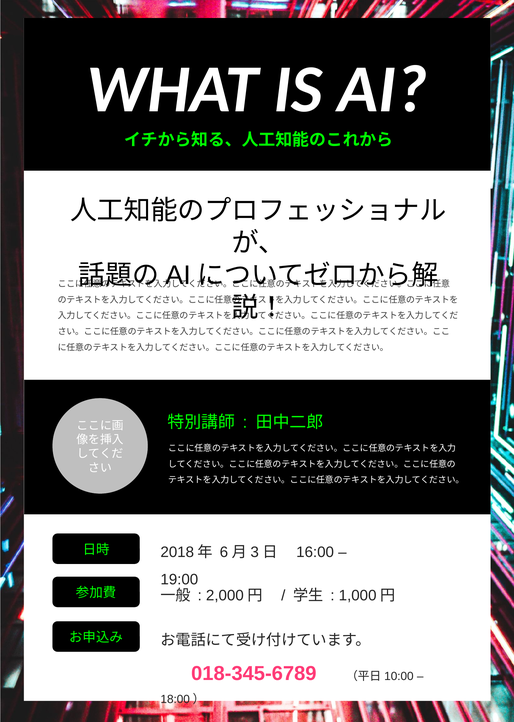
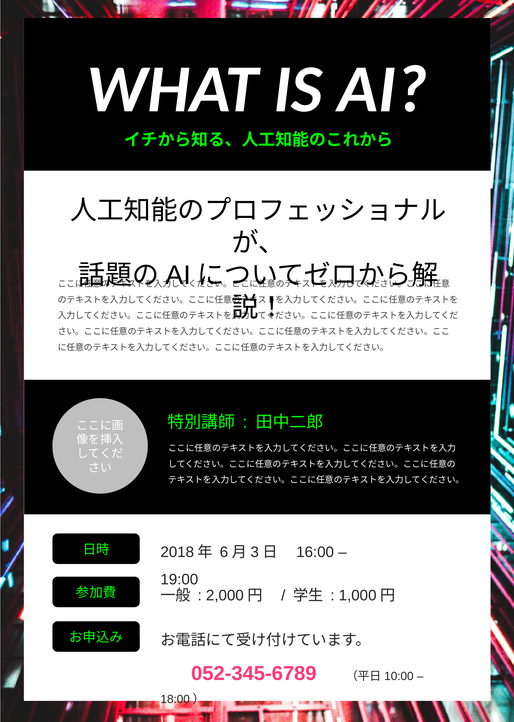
018-345-6789: 018-345-6789 -> 052-345-6789 (254, 673)
